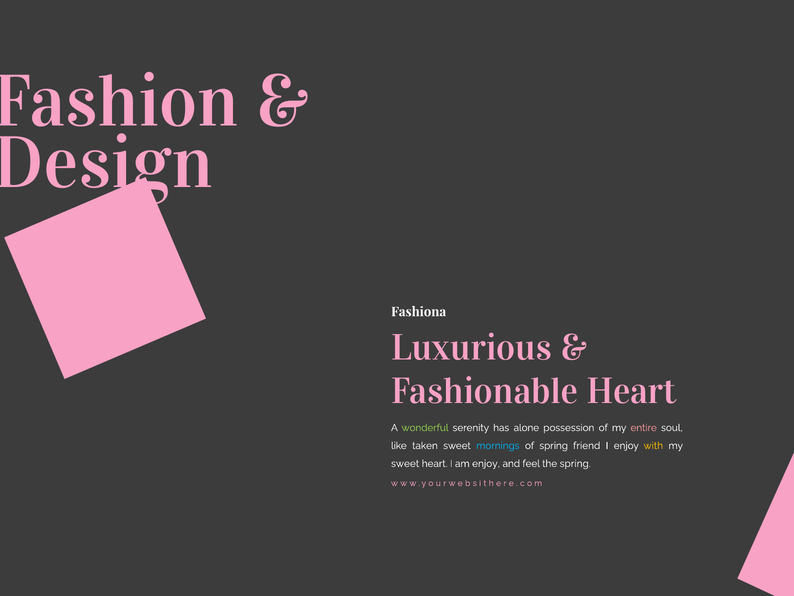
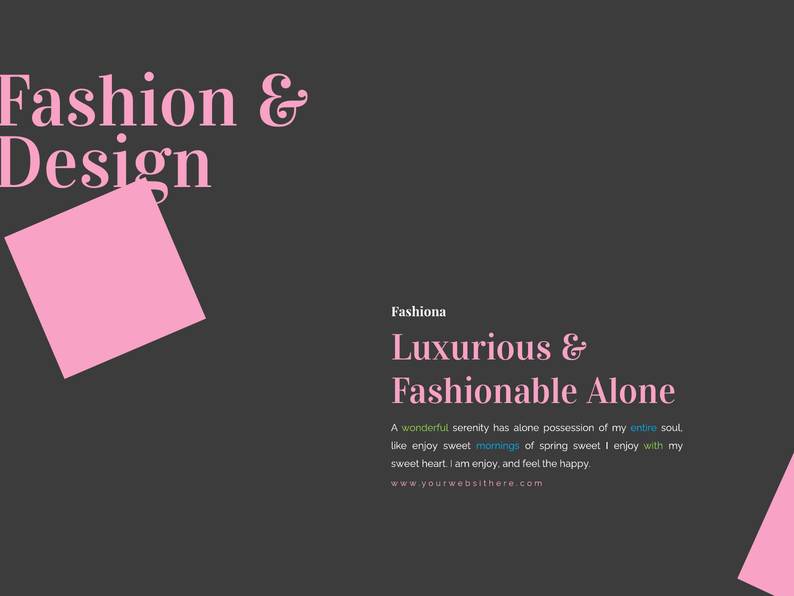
Fashionable Heart: Heart -> Alone (631, 391)
entire colour: pink -> light blue (644, 427)
like taken: taken -> enjoy (425, 445)
spring friend: friend -> sweet (587, 445)
with colour: yellow -> light green (653, 445)
the spring: spring -> happy (575, 463)
